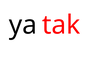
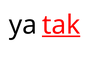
tak underline: none -> present (61, 25)
